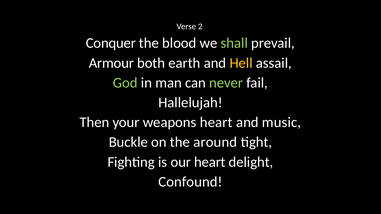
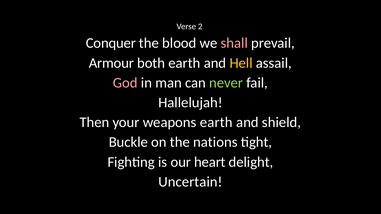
shall colour: light green -> pink (234, 43)
God colour: light green -> pink (125, 83)
weapons heart: heart -> earth (216, 123)
music: music -> shield (282, 123)
around: around -> nations (215, 142)
Confound: Confound -> Uncertain (190, 182)
